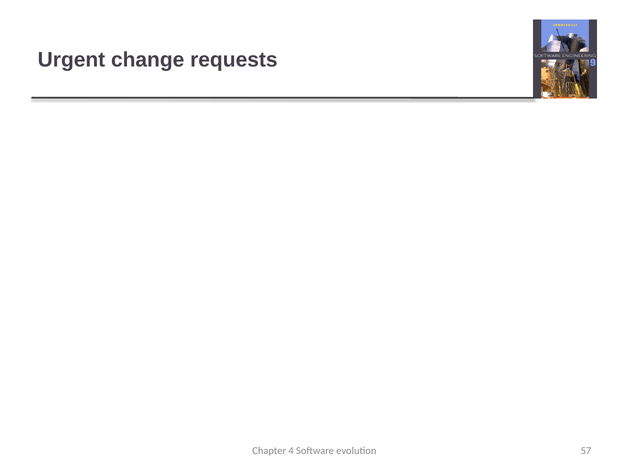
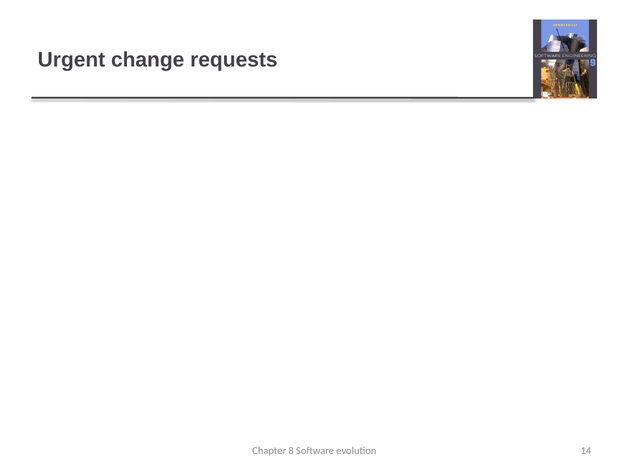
4: 4 -> 8 (291, 450)
57: 57 -> 14 (586, 450)
